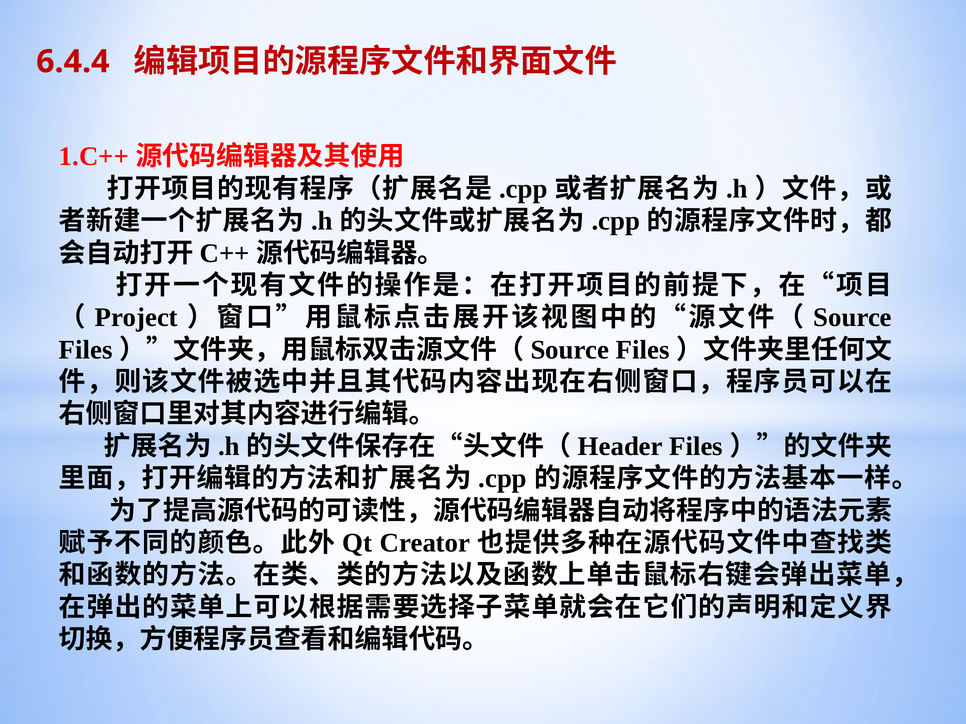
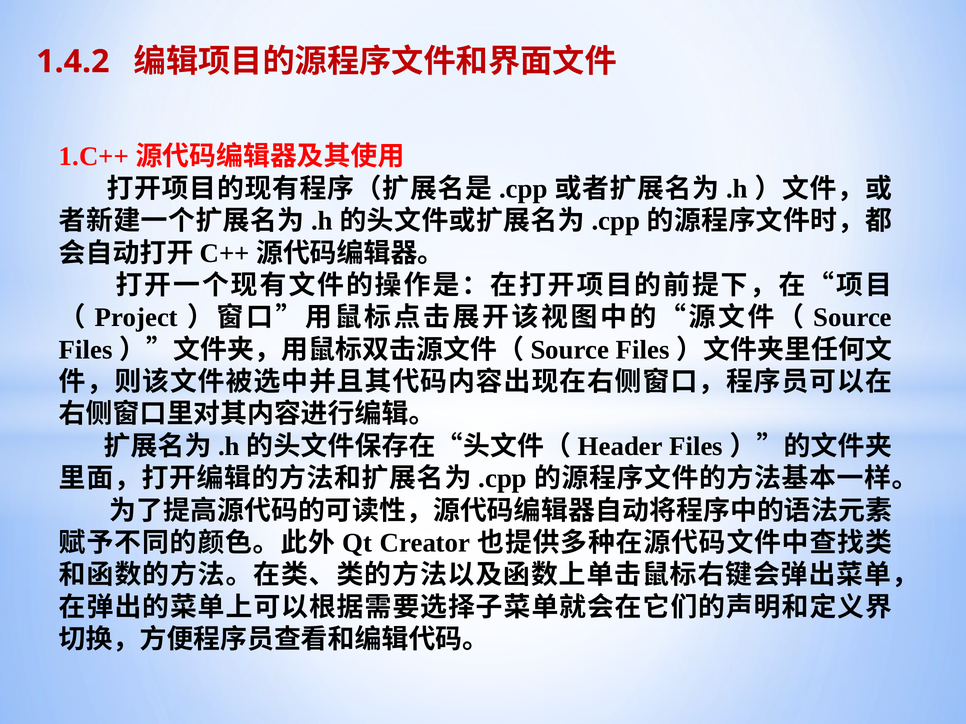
6.4.4: 6.4.4 -> 1.4.2 (73, 62)
